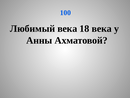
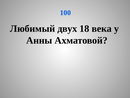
Любимый века: века -> двух (67, 29)
